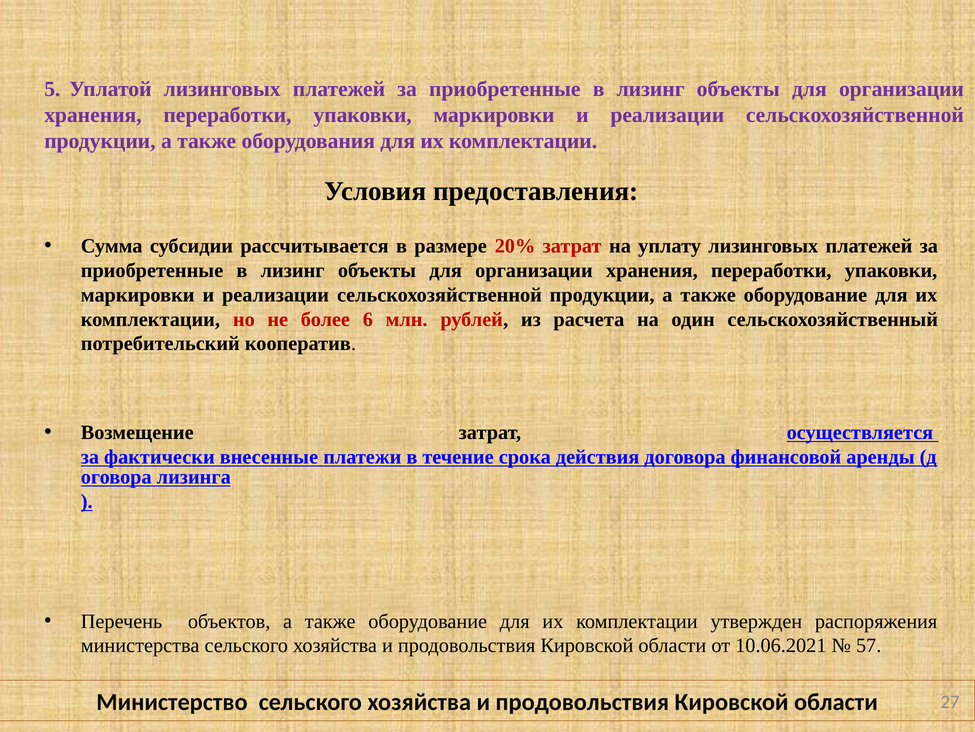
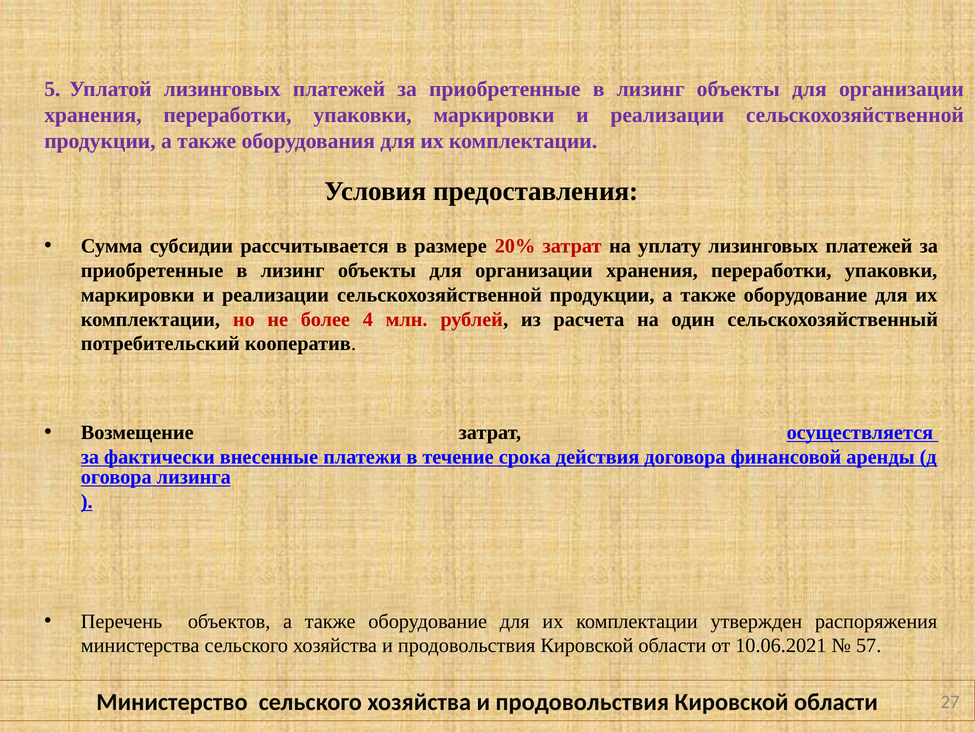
6: 6 -> 4 (368, 319)
